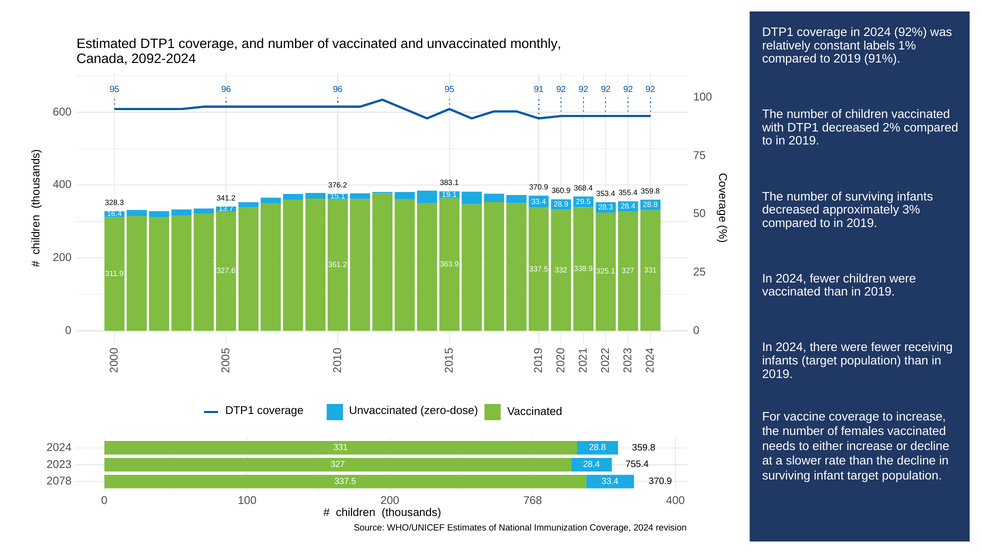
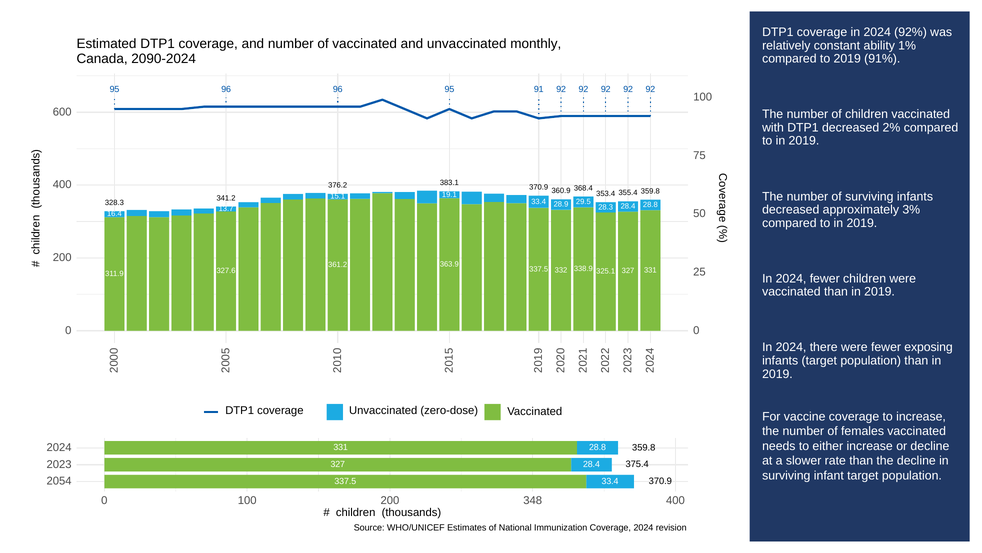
labels: labels -> ability (879, 46)
2092-2024: 2092-2024 -> 2090-2024 (164, 59)
receiving: receiving -> exposing (929, 347)
755.4: 755.4 -> 375.4 (637, 464)
2078: 2078 -> 2054 (59, 481)
768: 768 -> 348 (533, 500)
